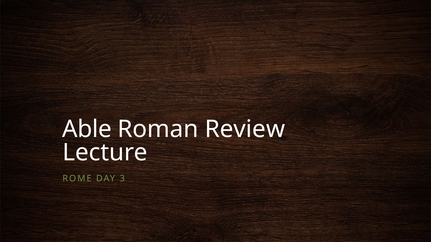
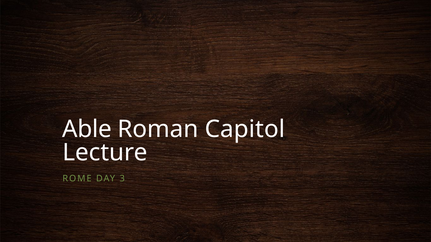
Review: Review -> Capitol (245, 129)
